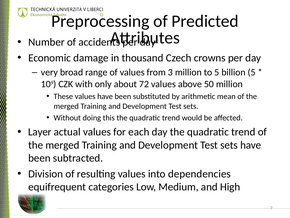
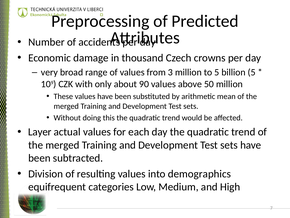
72: 72 -> 90 (144, 84)
dependencies: dependencies -> demographics (199, 173)
